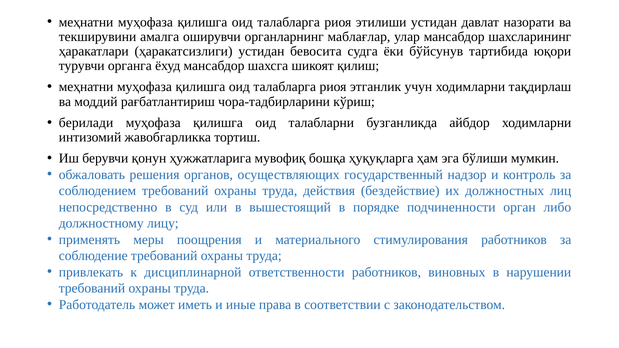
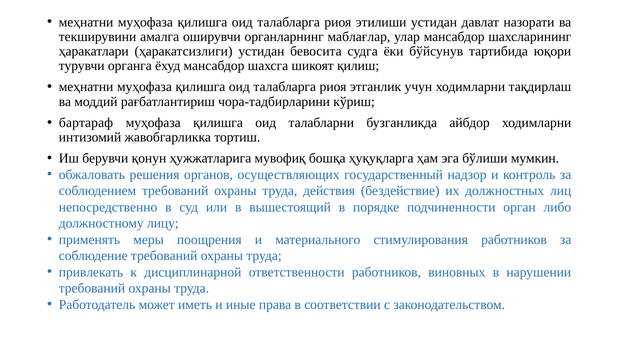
берилади: берилади -> бартараф (86, 123)
